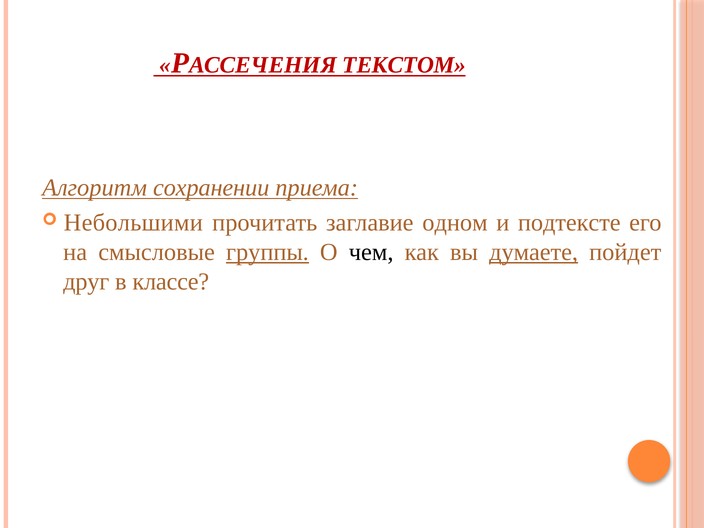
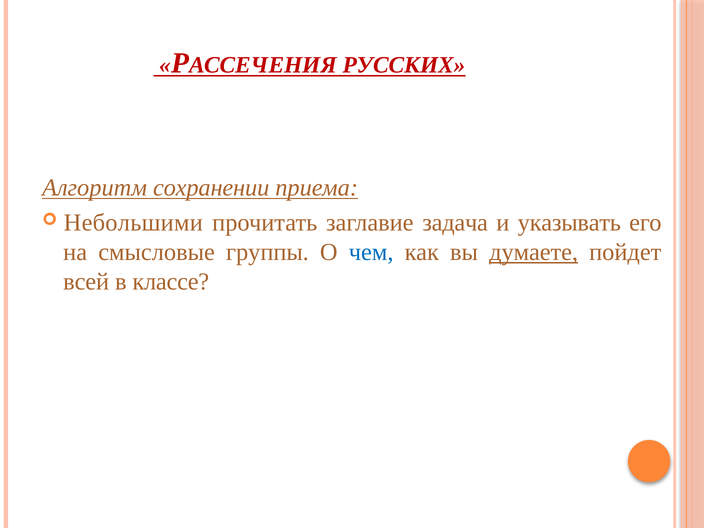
ТЕКСТОМ: ТЕКСТОМ -> РУССКИХ (404, 65)
одном: одном -> задача (455, 223)
подтексте: подтексте -> указывать (569, 223)
группы underline: present -> none (267, 252)
чем colour: black -> blue (371, 252)
друг: друг -> всей (86, 282)
